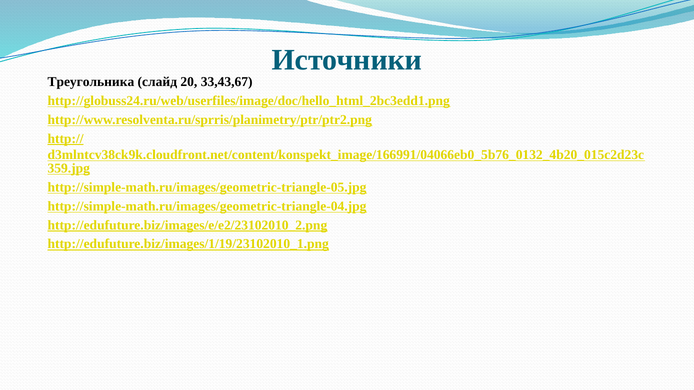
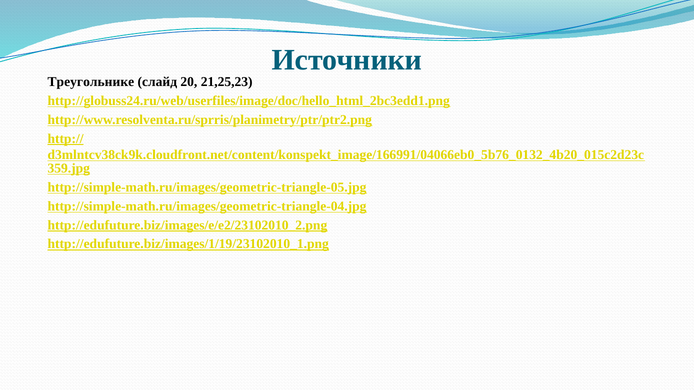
Треугольника: Треугольника -> Треугольнике (91, 82)
33,43,67: 33,43,67 -> 21,25,23 (227, 82)
